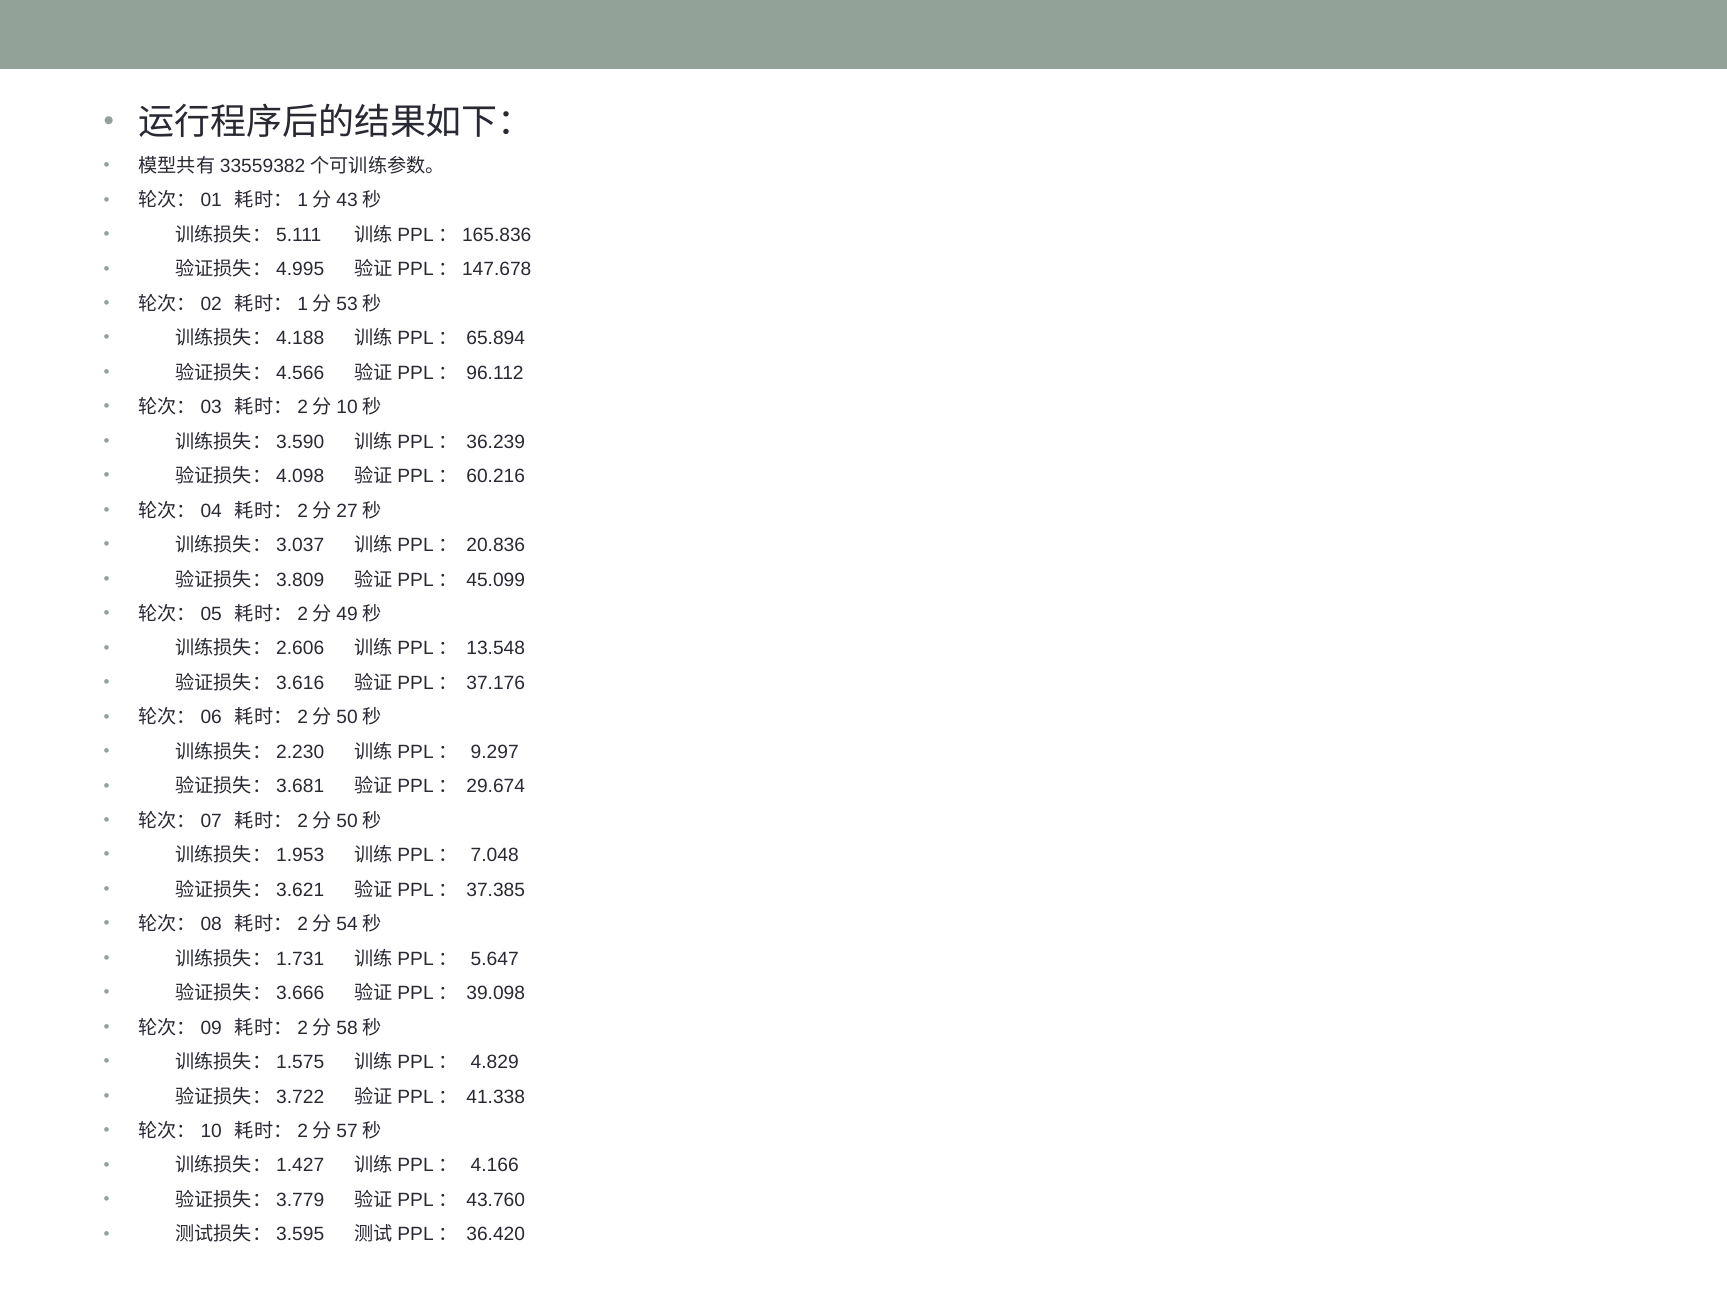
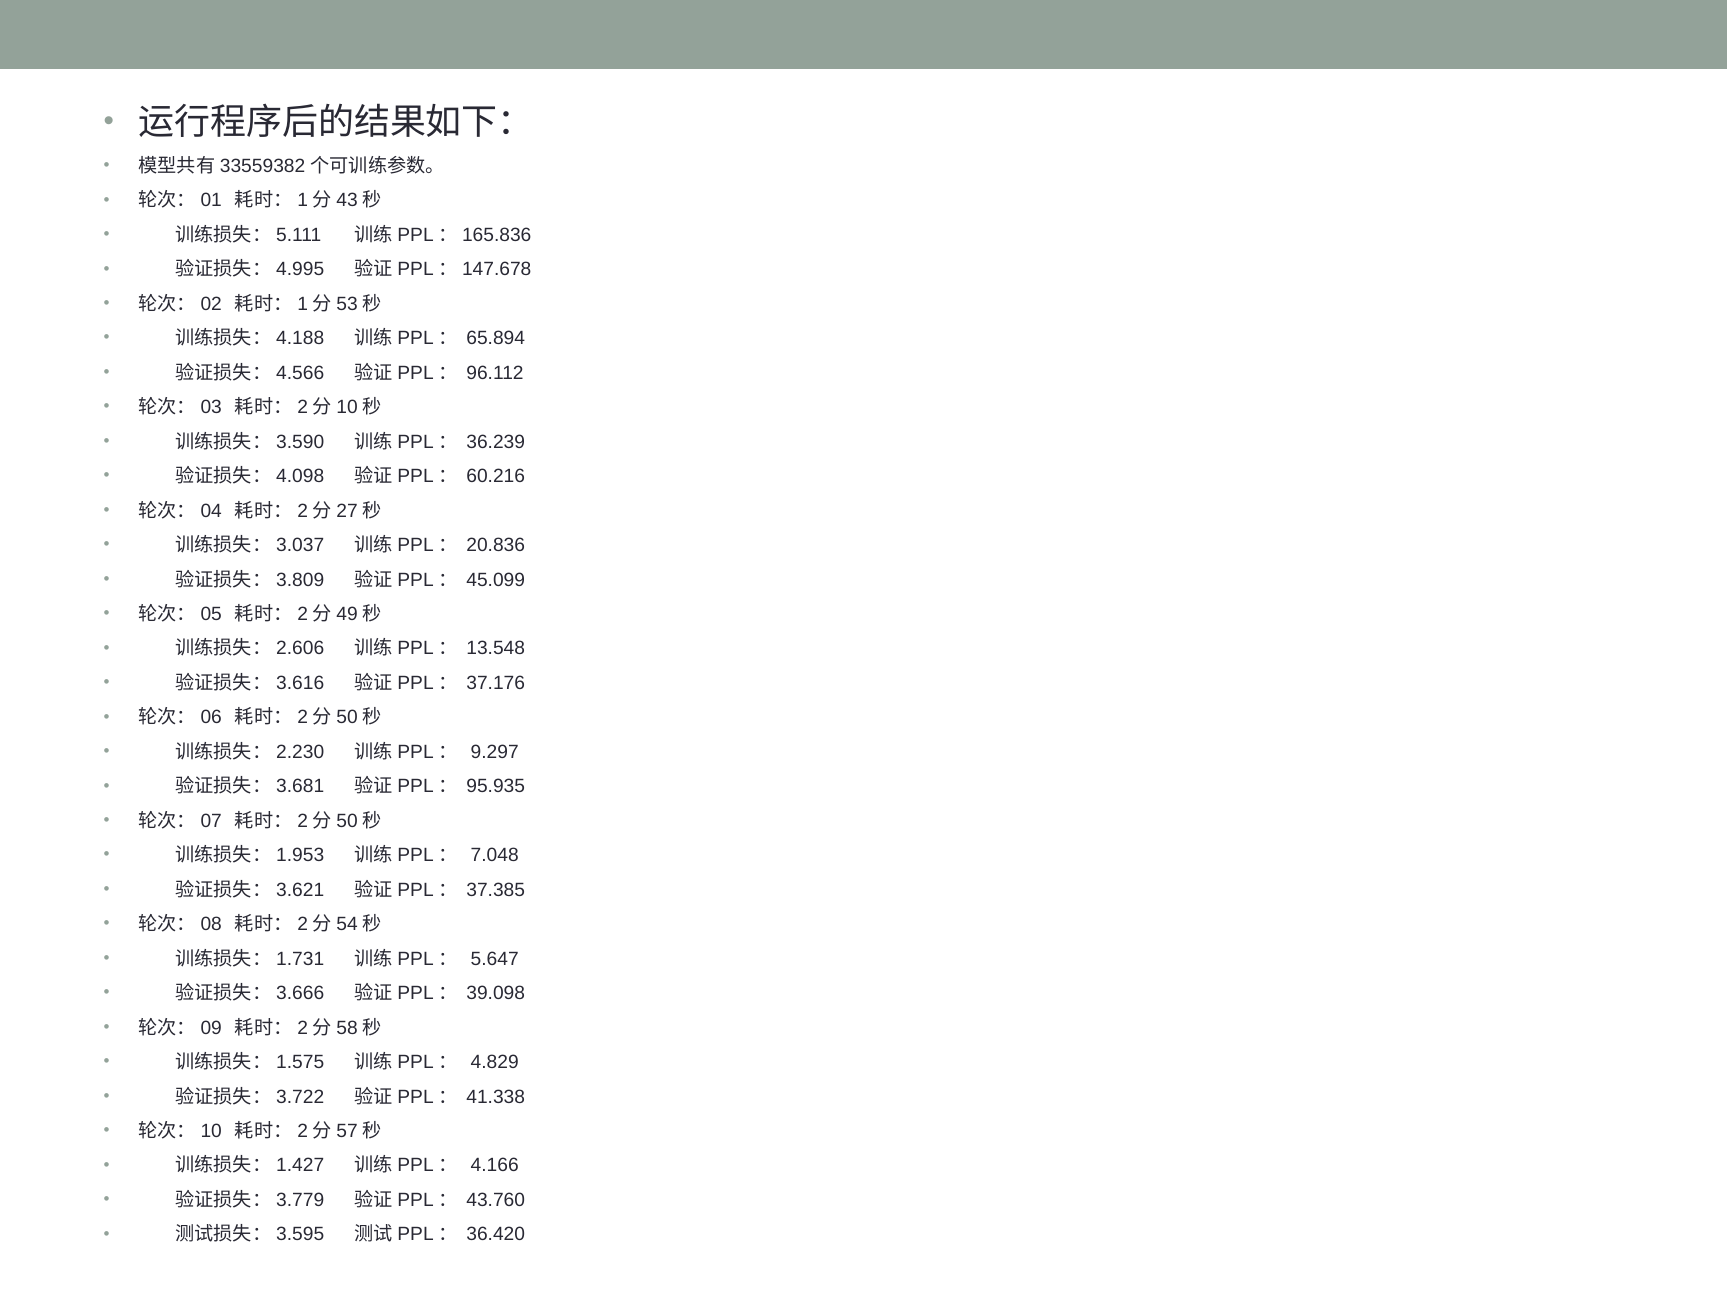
29.674: 29.674 -> 95.935 (496, 787)
